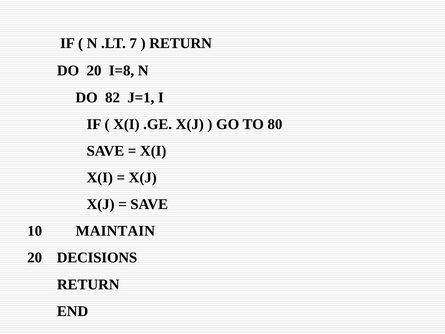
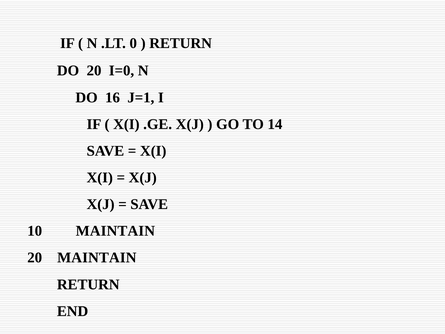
7: 7 -> 0 (133, 43)
I=8: I=8 -> I=0 (122, 71)
82: 82 -> 16 (113, 97)
80: 80 -> 14 (275, 124)
20 DECISIONS: DECISIONS -> MAINTAIN (97, 258)
